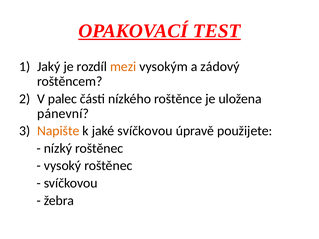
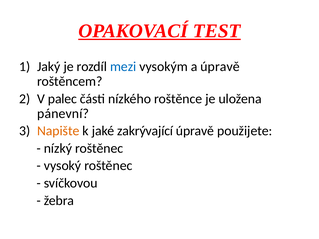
mezi colour: orange -> blue (123, 67)
a zádový: zádový -> úpravě (220, 67)
jaké svíčkovou: svíčkovou -> zakrývající (145, 131)
